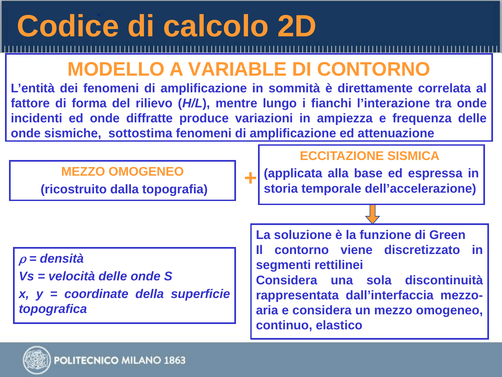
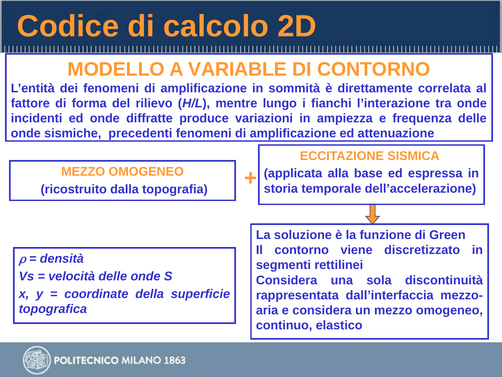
sottostima: sottostima -> precedenti (140, 133)
